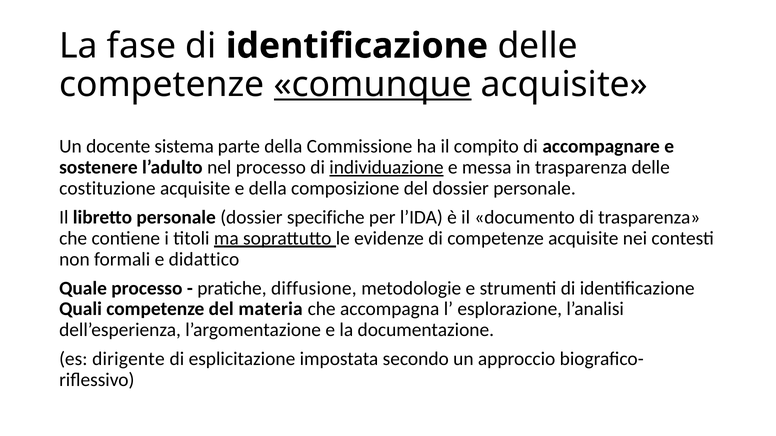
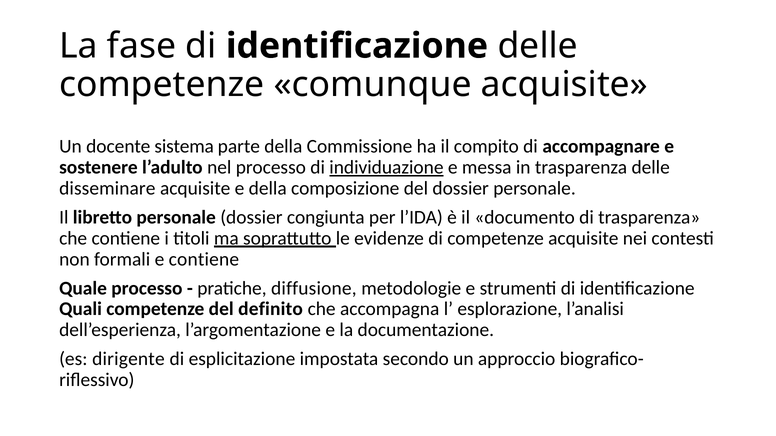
comunque underline: present -> none (373, 84)
costituzione: costituzione -> disseminare (107, 189)
specifiche: specifiche -> congiunta (326, 218)
e didattico: didattico -> contiene (204, 259)
materia: materia -> definito (271, 309)
